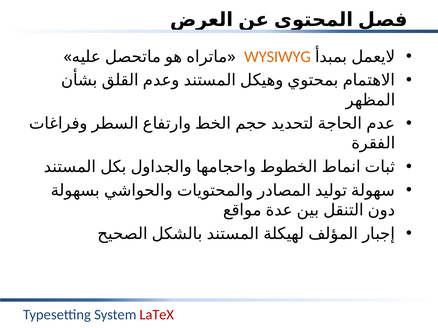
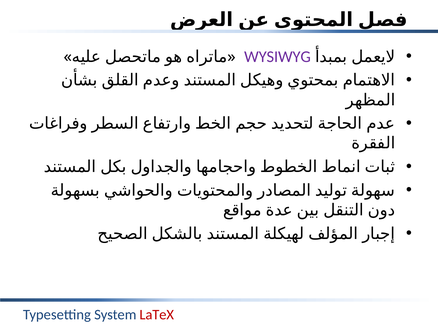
WYSIWYG colour: orange -> purple (277, 57)
